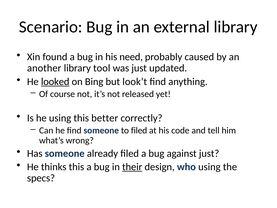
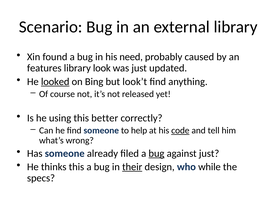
another: another -> features (44, 68)
tool: tool -> look (102, 68)
to filed: filed -> help (139, 130)
code underline: none -> present (180, 130)
bug underline: none -> present (156, 153)
who using: using -> while (209, 167)
